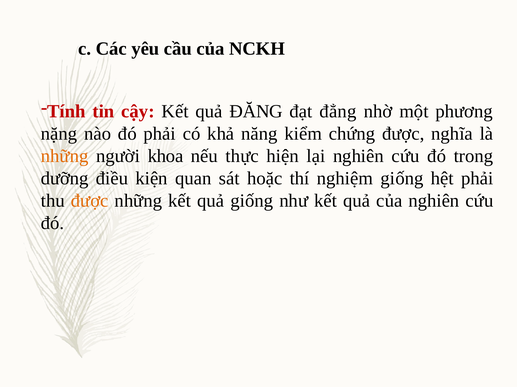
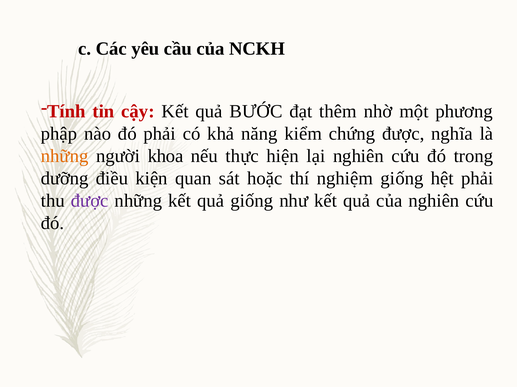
ĐĂNG: ĐĂNG -> BƯỚC (256, 112)
đẳng: đẳng -> thêm (338, 112)
nặng: nặng -> phập (59, 134)
được colour: orange -> purple (90, 201)
